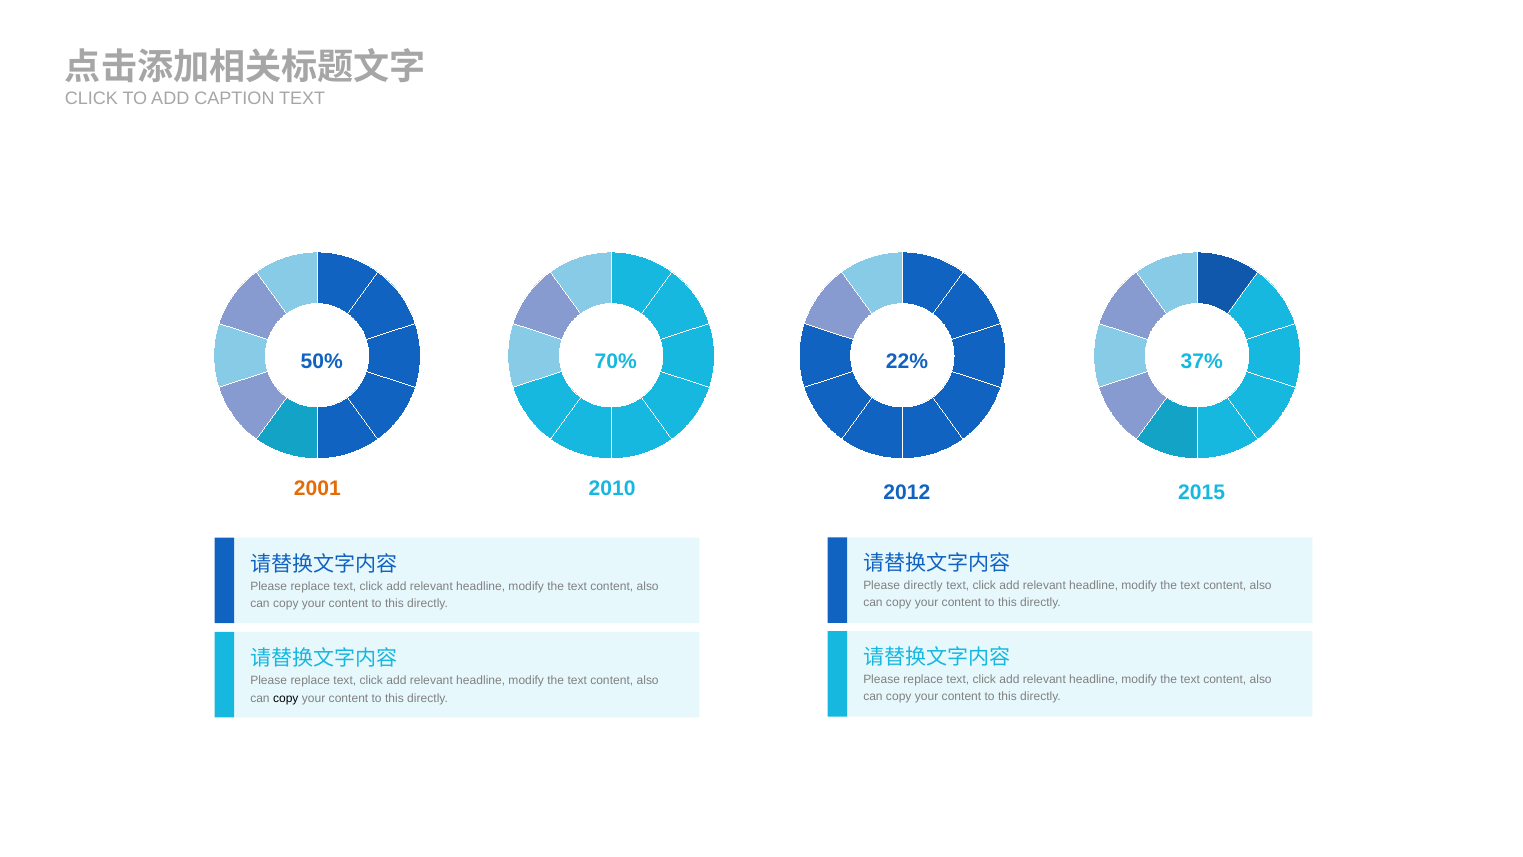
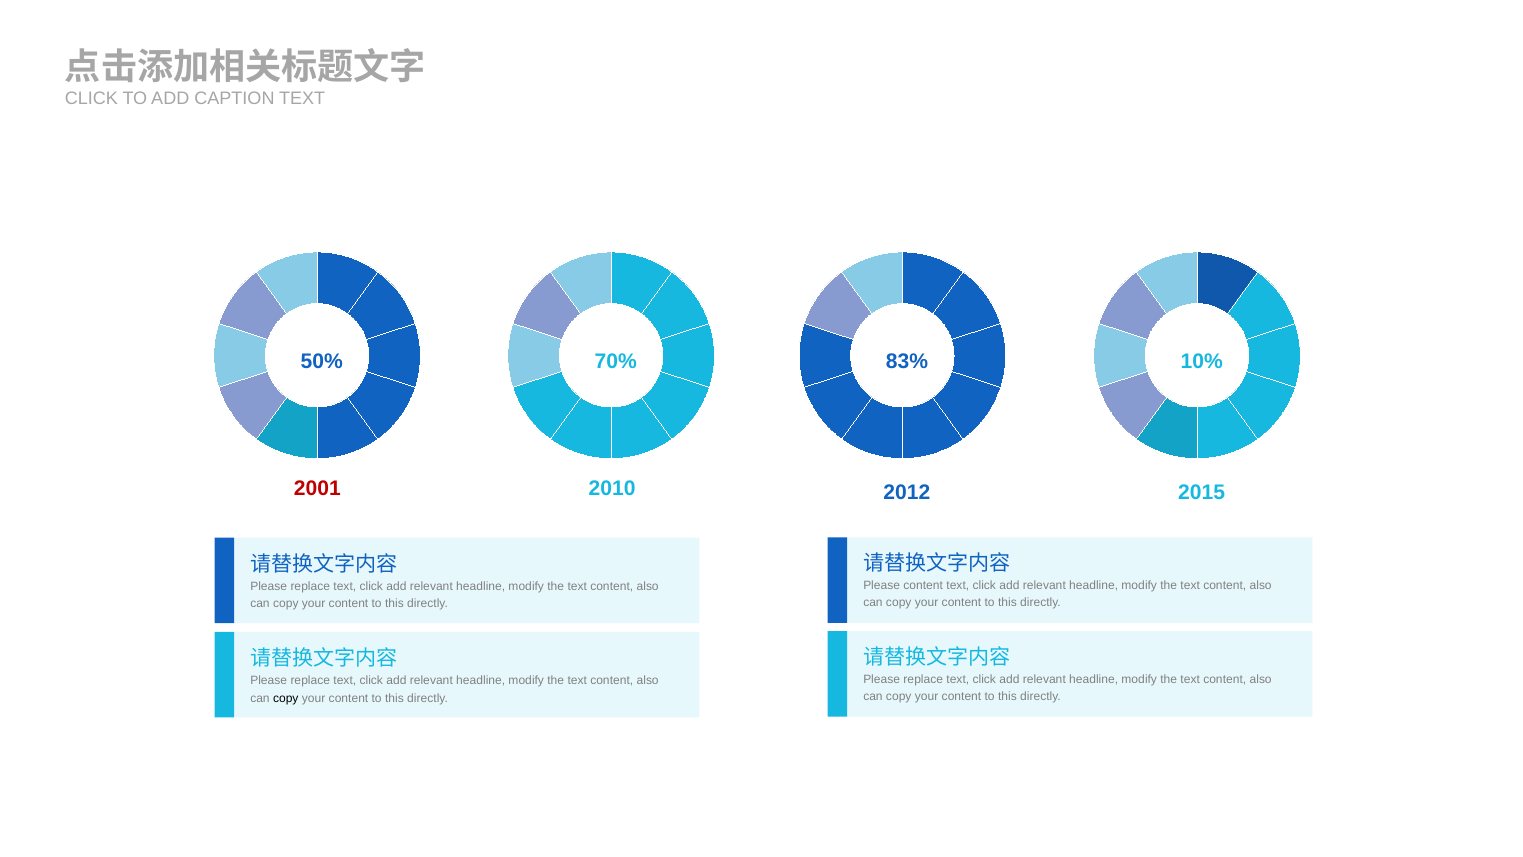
22%: 22% -> 83% (907, 362)
37%: 37% -> 10% (1202, 362)
2001 colour: orange -> red (317, 488)
Please directly: directly -> content (923, 585)
